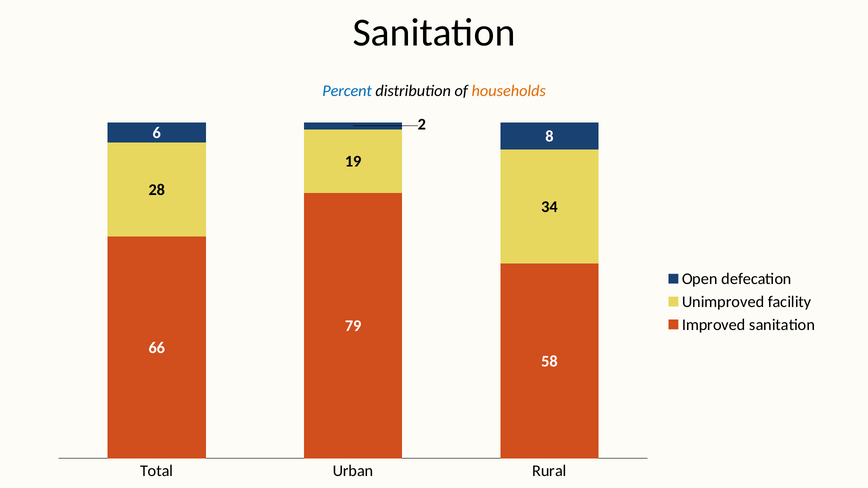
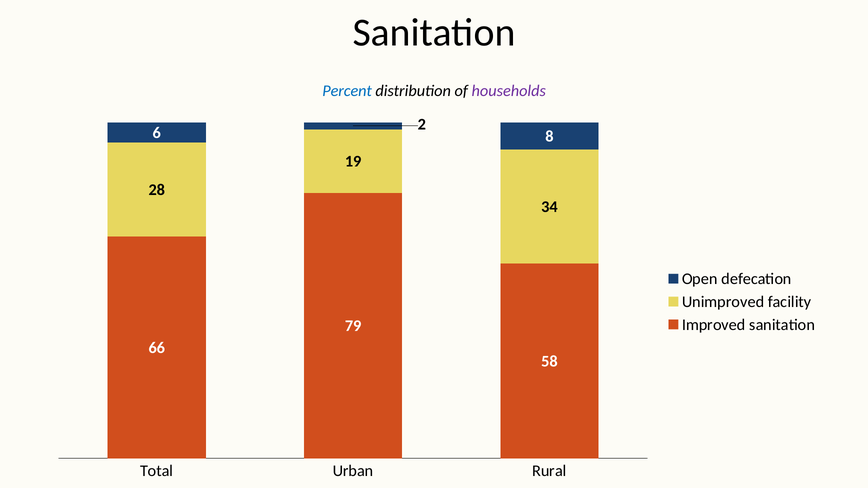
households colour: orange -> purple (509, 91)
